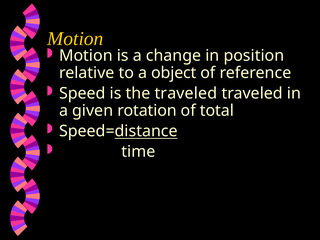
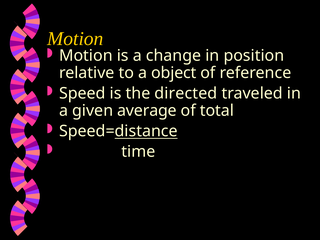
the traveled: traveled -> directed (186, 93)
rotation: rotation -> average (147, 111)
